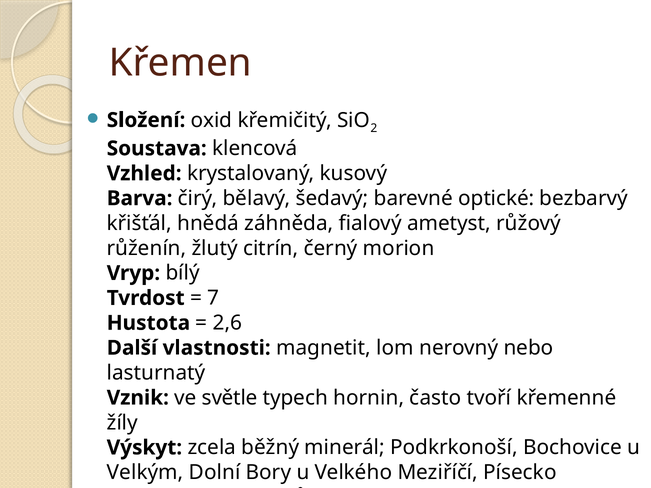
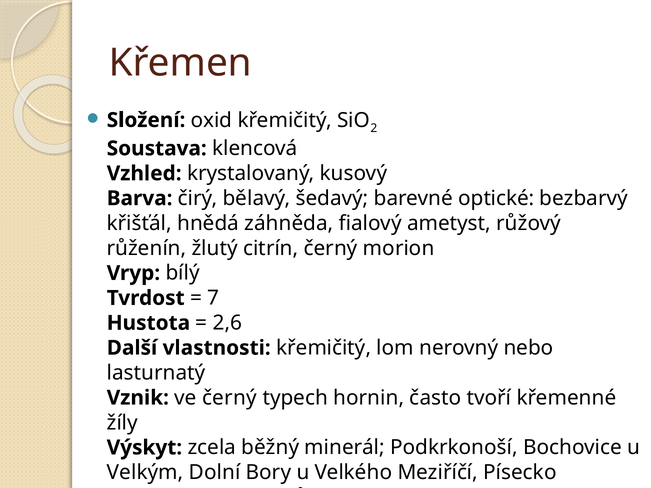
vlastnosti magnetit: magnetit -> křemičitý (324, 348)
ve světle: světle -> černý (229, 398)
